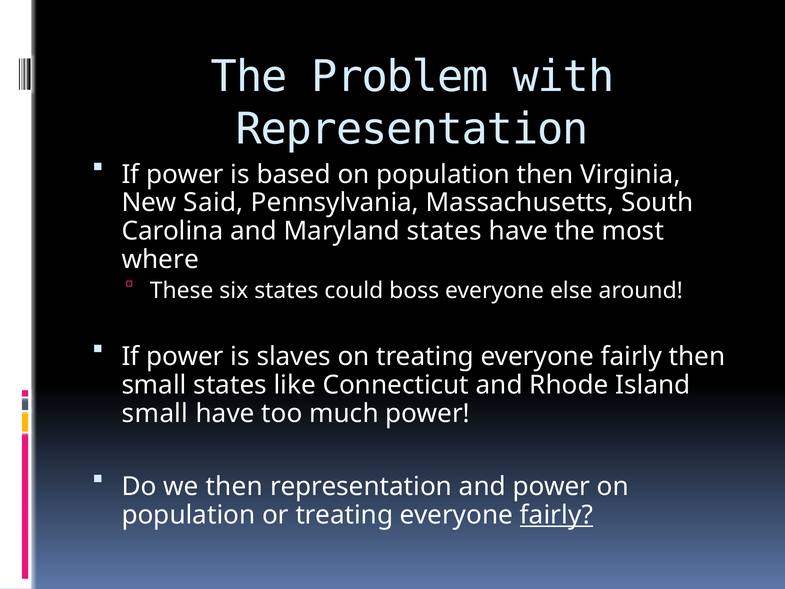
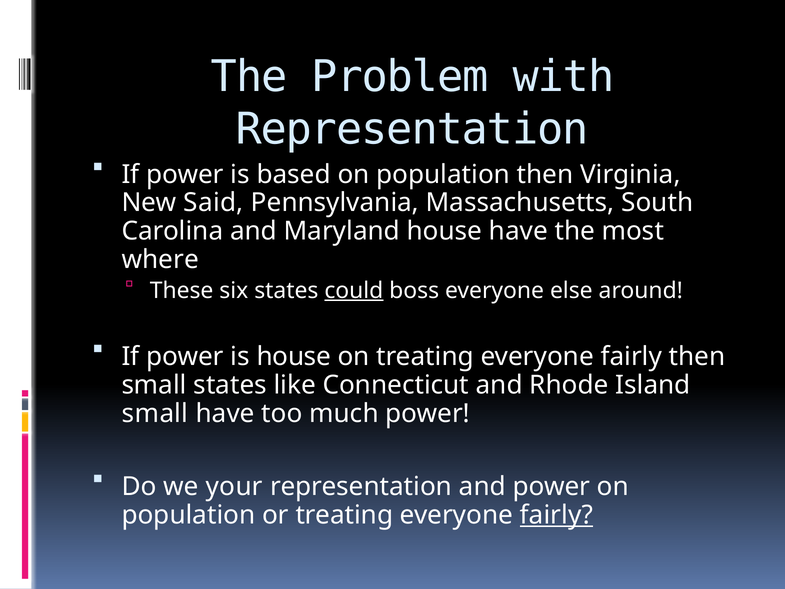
Maryland states: states -> house (444, 231)
could underline: none -> present (354, 290)
is slaves: slaves -> house (294, 357)
we then: then -> your (234, 487)
